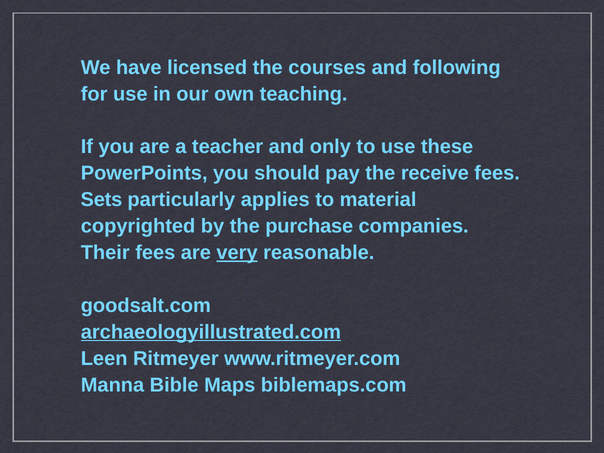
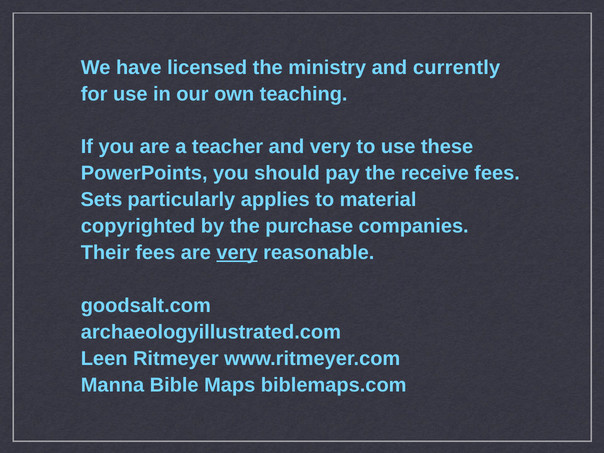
courses: courses -> ministry (327, 67)
following: following -> currently (457, 67)
and only: only -> very (330, 147)
archaeologyillustrated.com underline: present -> none (211, 332)
